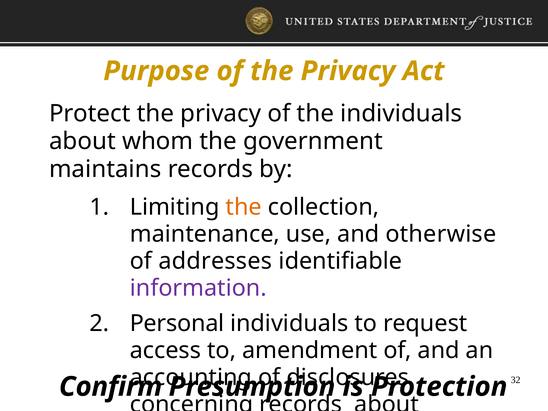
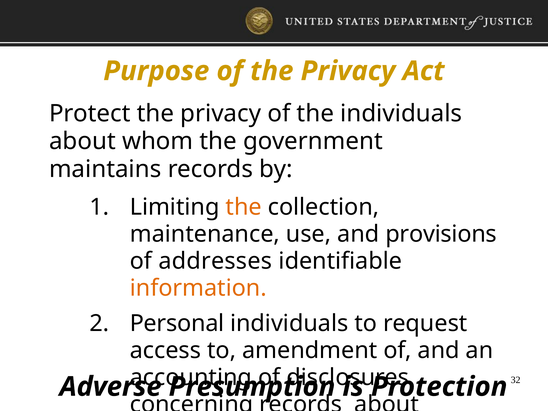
otherwise: otherwise -> provisions (441, 234)
information colour: purple -> orange (198, 288)
Confirm: Confirm -> Adverse (111, 387)
